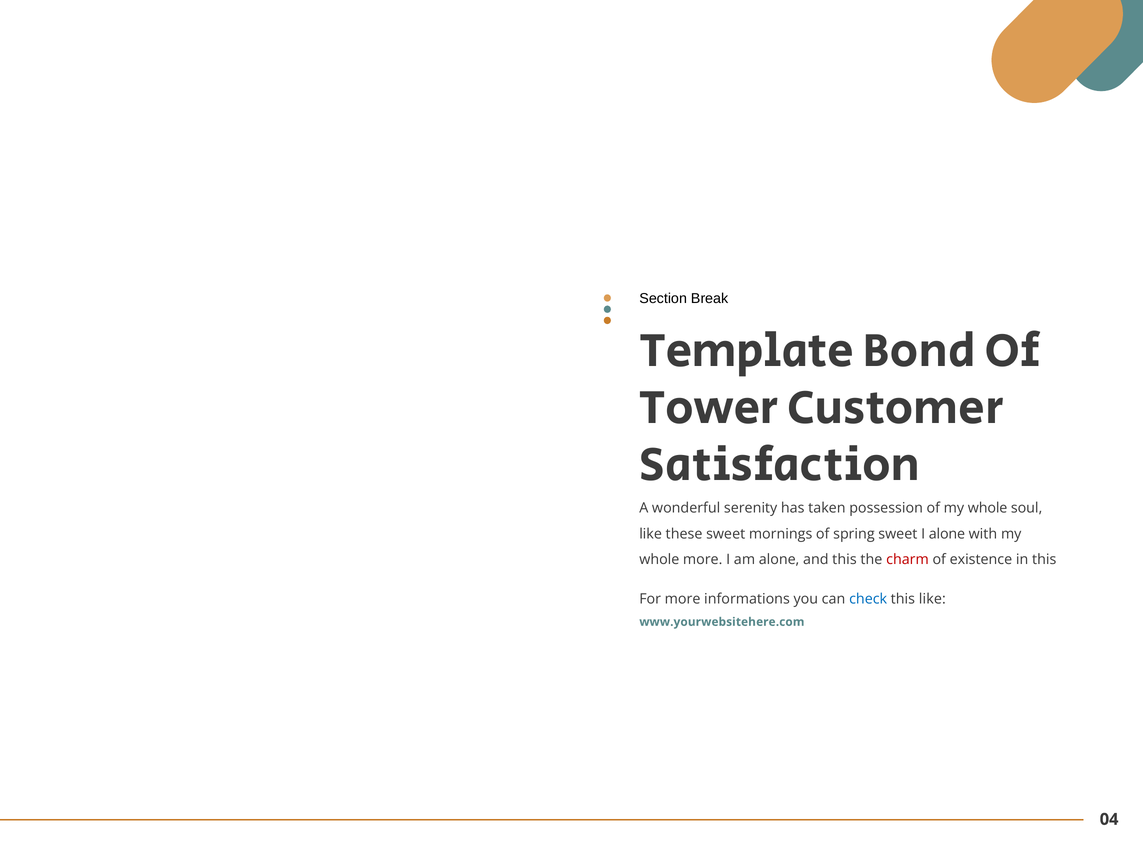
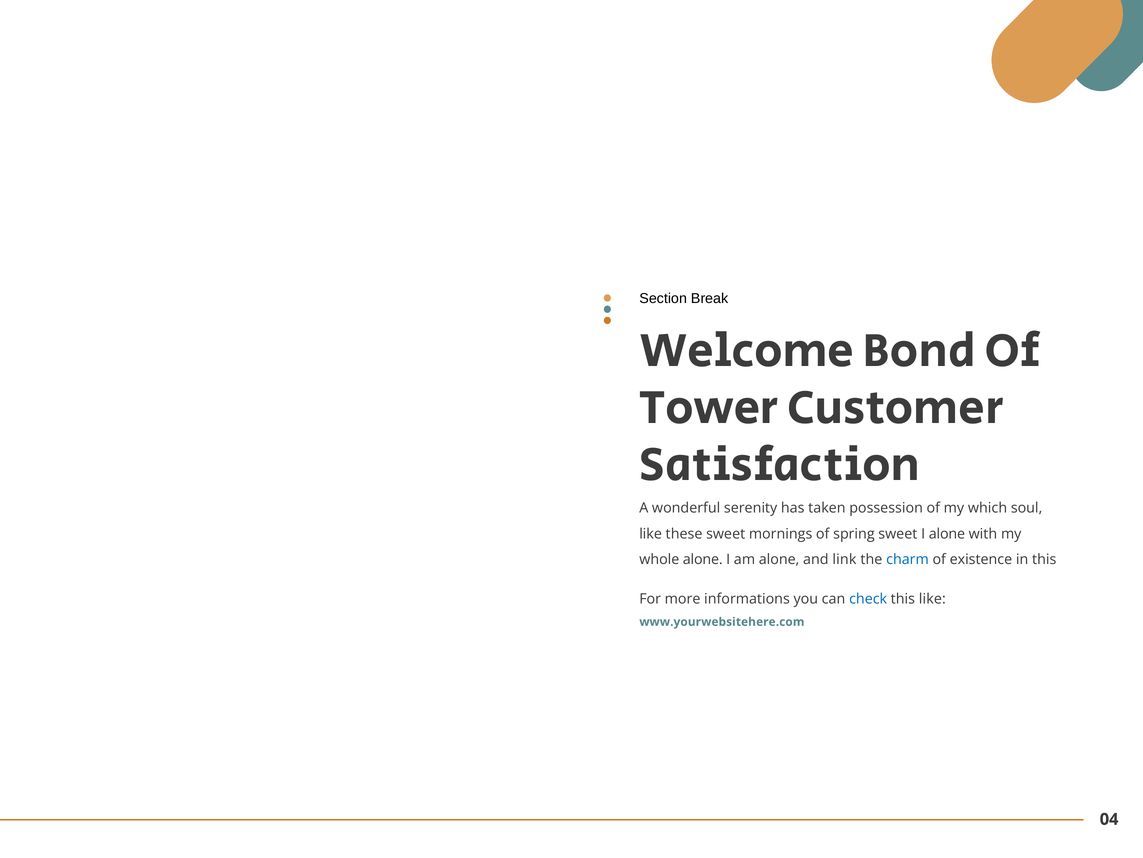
Template: Template -> Welcome (747, 350)
of my whole: whole -> which (988, 508)
whole more: more -> alone (703, 559)
and this: this -> link (844, 559)
charm colour: red -> blue (907, 559)
